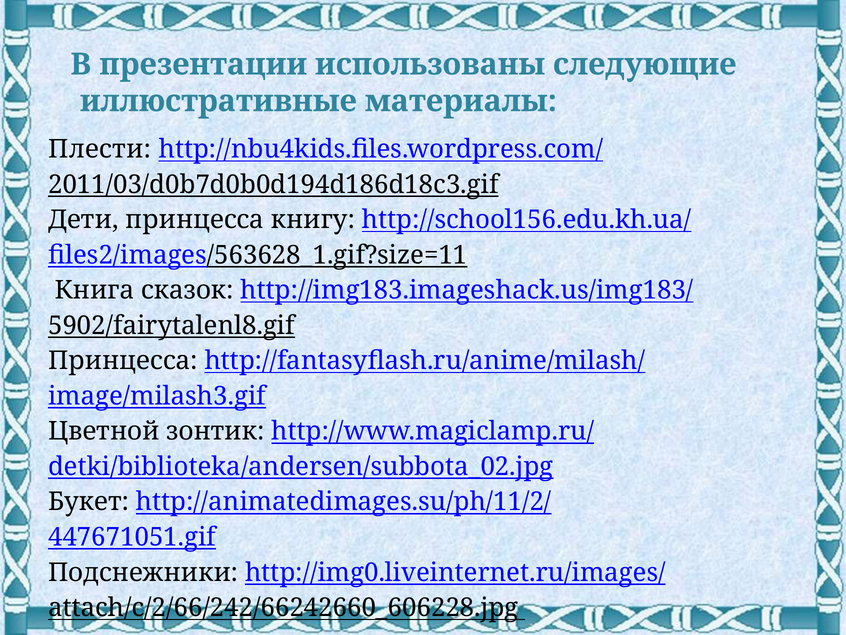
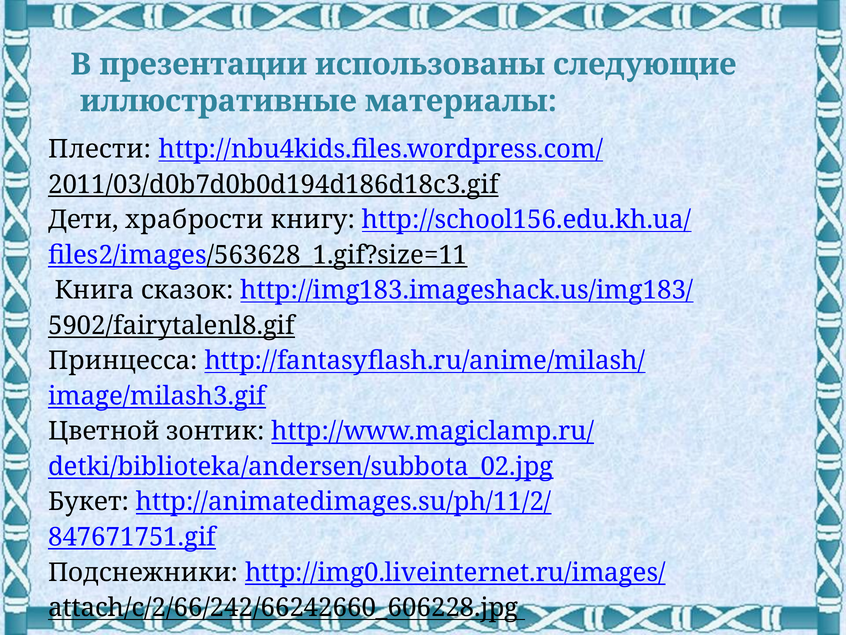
Дети принцесса: принцесса -> храбрости (195, 220)
447671051.gif: 447671051.gif -> 847671751.gif (132, 537)
